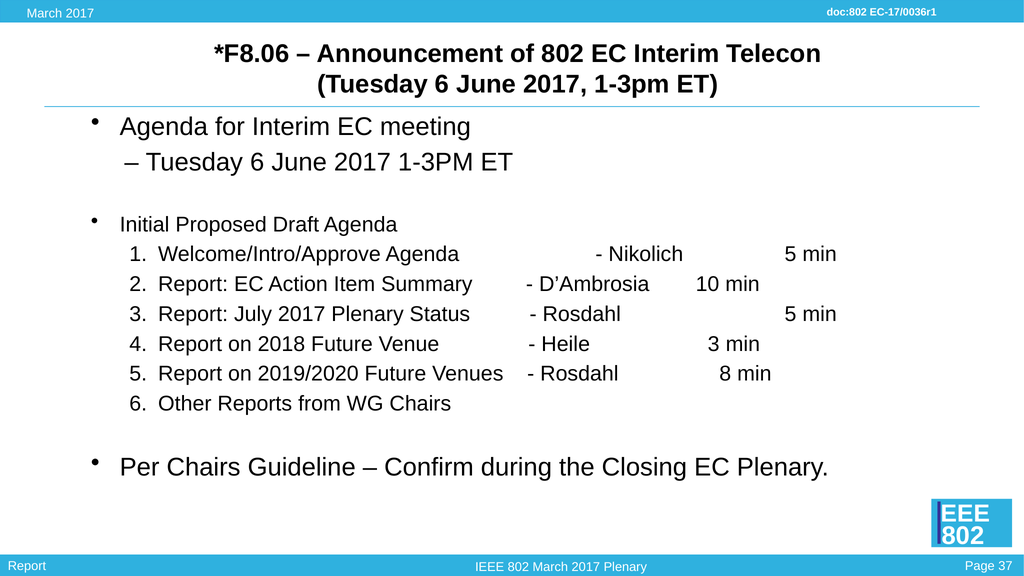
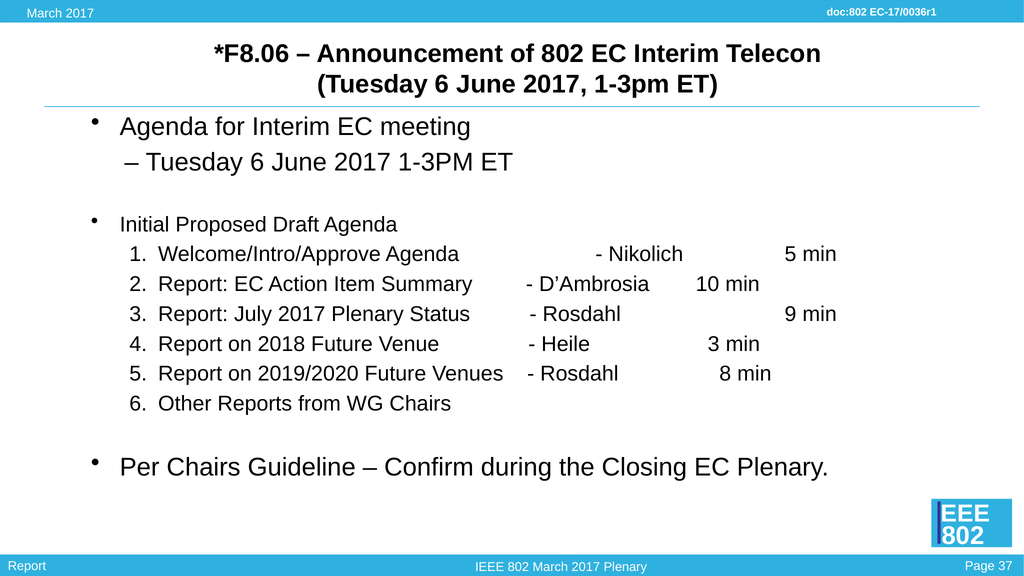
Rosdahl 5: 5 -> 9 (790, 314)
